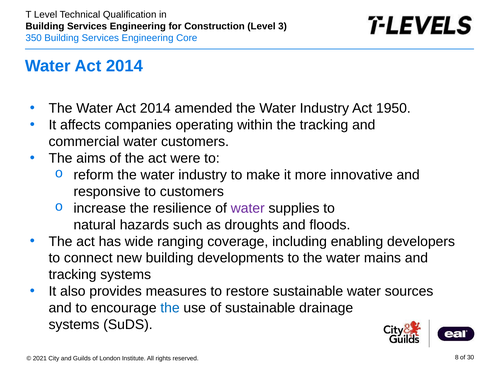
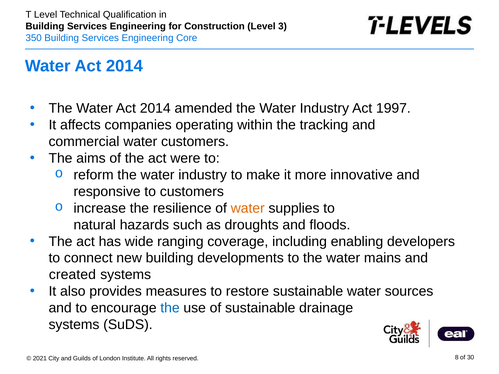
1950: 1950 -> 1997 (393, 108)
water colour: purple -> orange (248, 208)
tracking: tracking -> created (72, 275)
